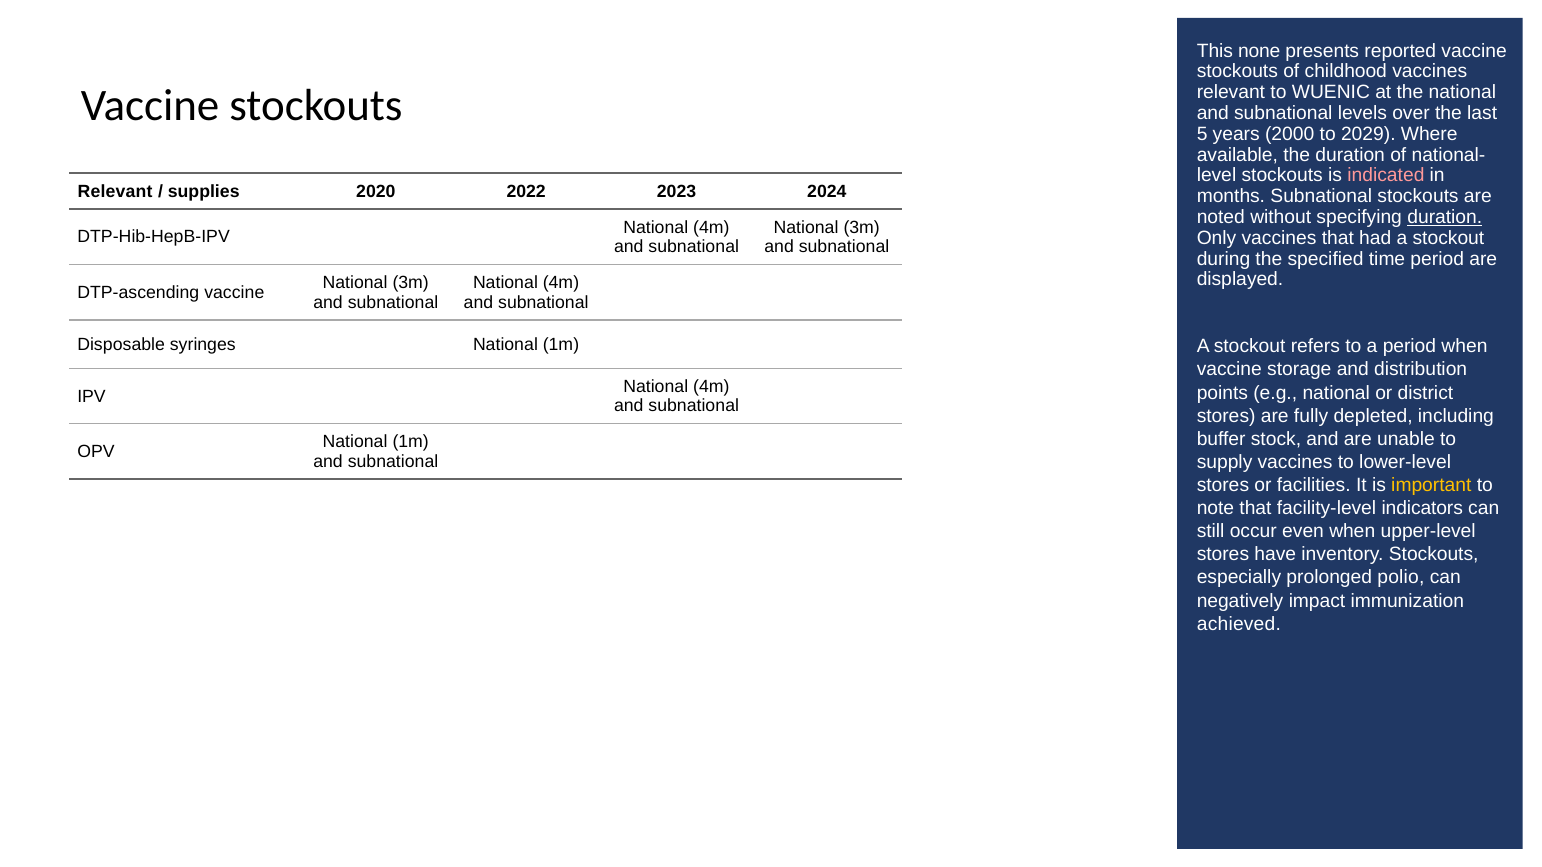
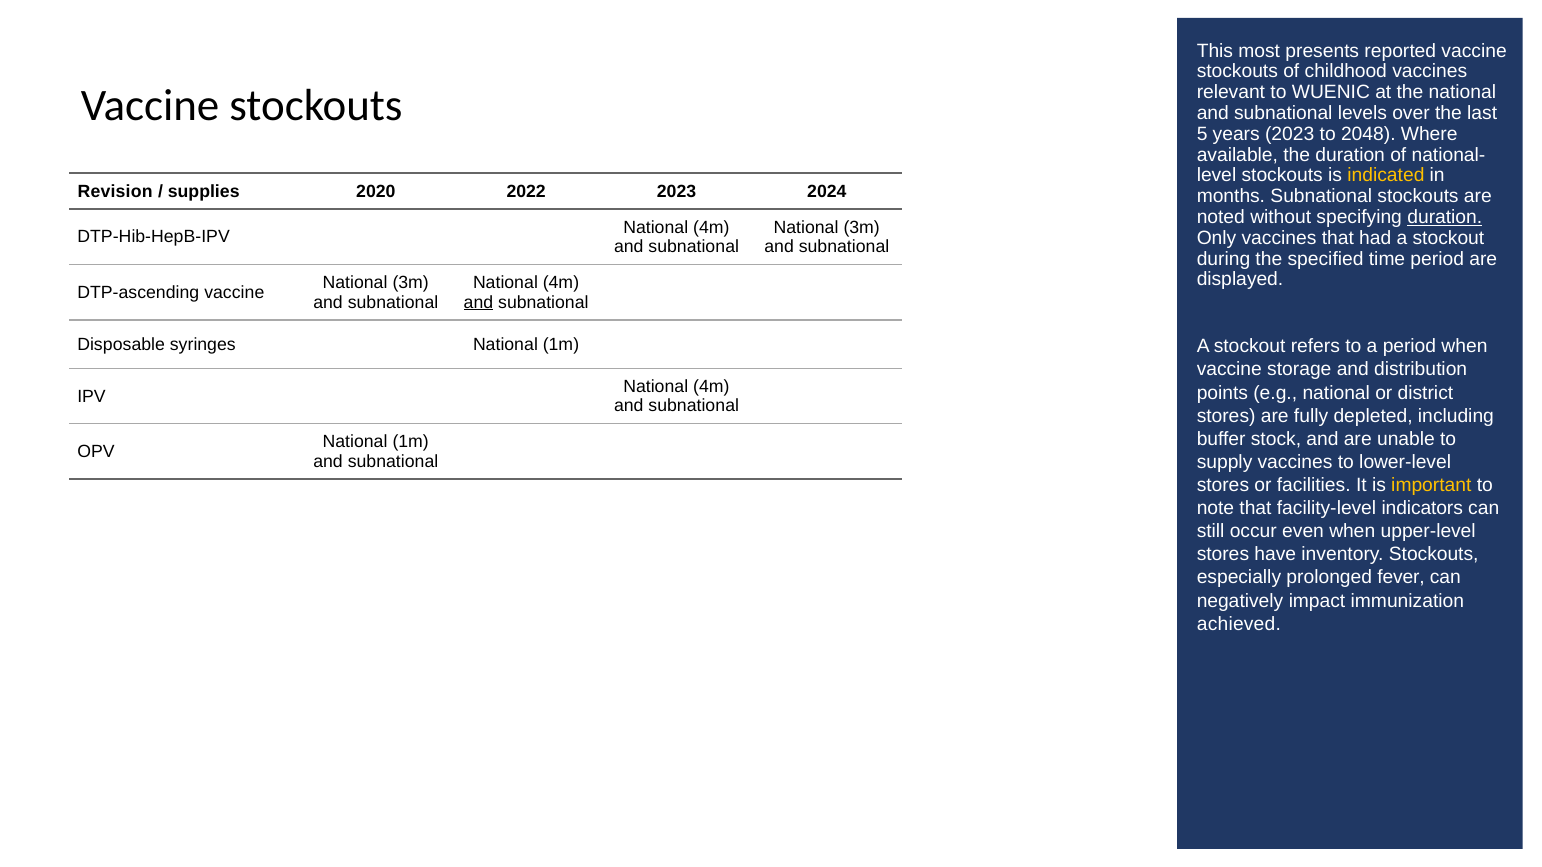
none: none -> most (1259, 51)
years 2000: 2000 -> 2023 (1290, 134)
2029: 2029 -> 2048 (1368, 134)
indicated colour: pink -> yellow (1386, 176)
Relevant: Relevant -> Revision (115, 192)
and underline: none -> present (478, 302)
polio: polio -> fever (1401, 578)
